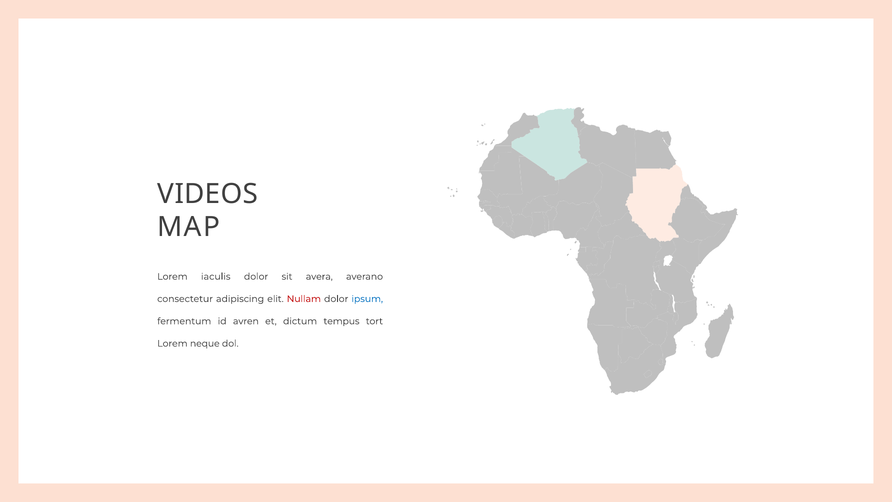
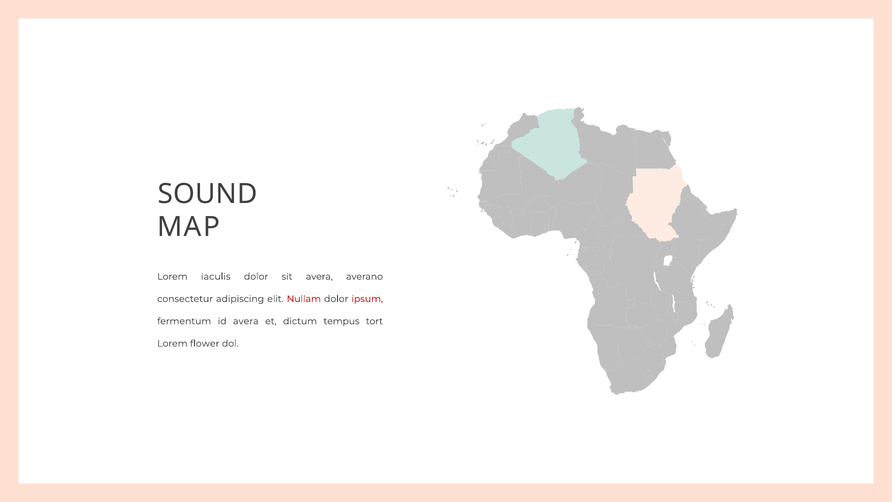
VIDEOS: VIDEOS -> SOUND (208, 194)
ipsum colour: blue -> red (367, 299)
id avren: avren -> avera (246, 321)
neque: neque -> flower (205, 343)
